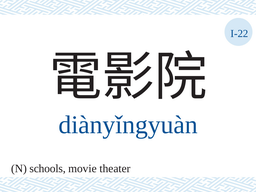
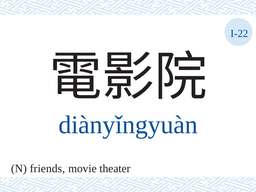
schools: schools -> friends (48, 168)
